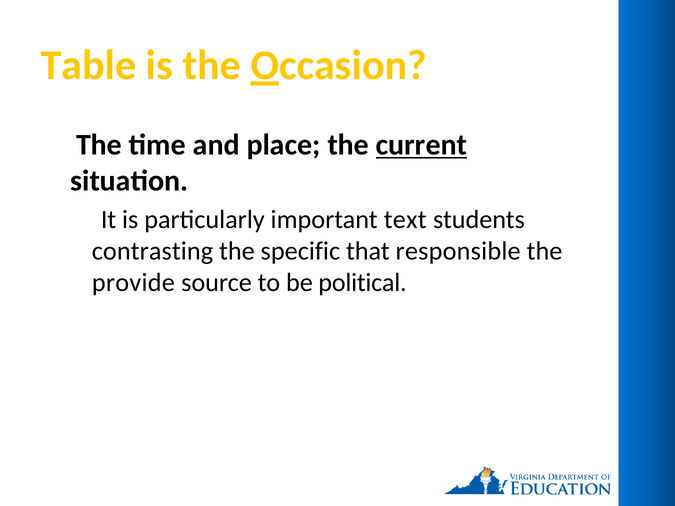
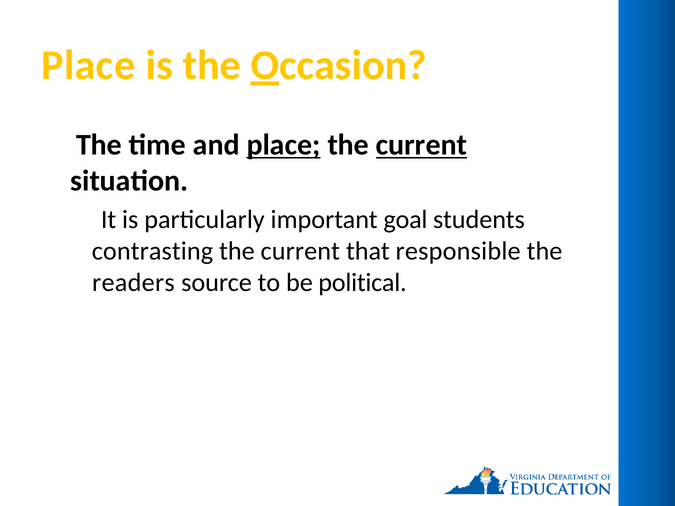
Table: Table -> Place (88, 65)
place underline: none -> present (284, 145)
text: text -> goal (405, 220)
specific: specific -> current (300, 251)
provide: provide -> readers (133, 283)
